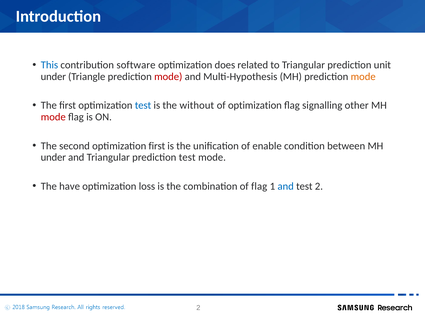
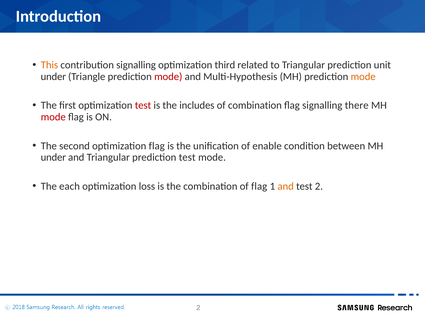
This colour: blue -> orange (49, 65)
contribution software: software -> signalling (136, 65)
does: does -> third (225, 65)
test colour: blue -> red (143, 105)
without: without -> includes (197, 105)
of optimization: optimization -> combination (255, 105)
other: other -> there (357, 105)
optimization first: first -> flag (157, 146)
have: have -> each (70, 186)
and colour: blue -> orange (286, 186)
